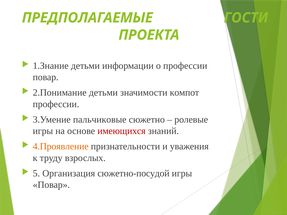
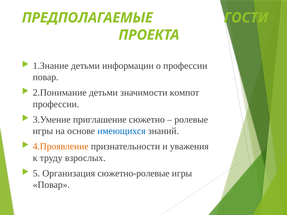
пальчиковые: пальчиковые -> приглашение (100, 120)
имеющихся colour: red -> blue (122, 131)
сюжетно-посудой: сюжетно-посудой -> сюжетно-ролевые (133, 174)
